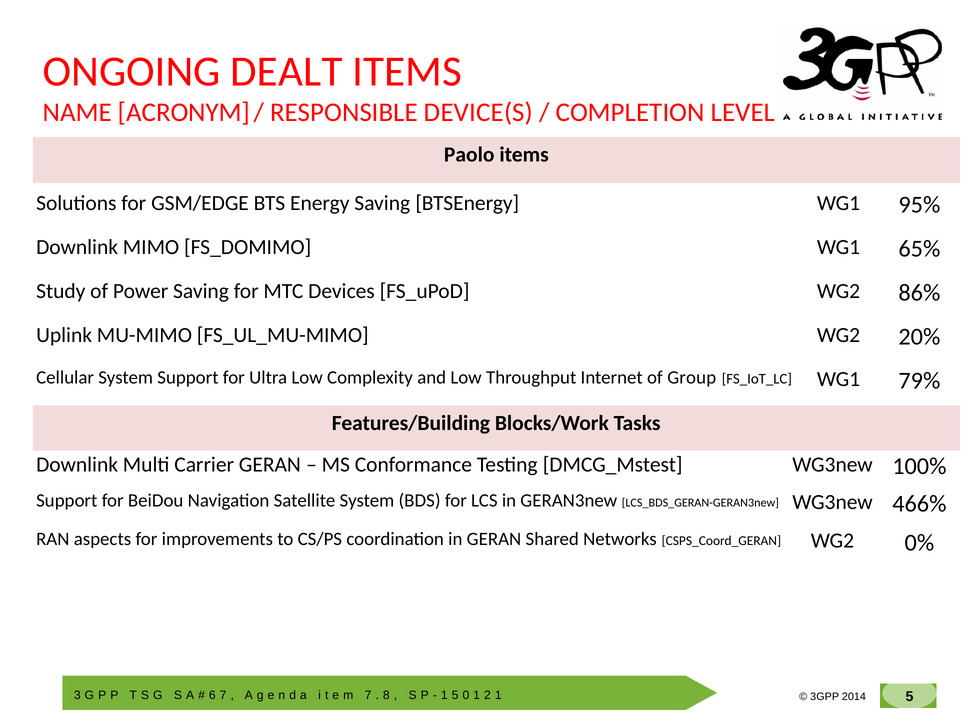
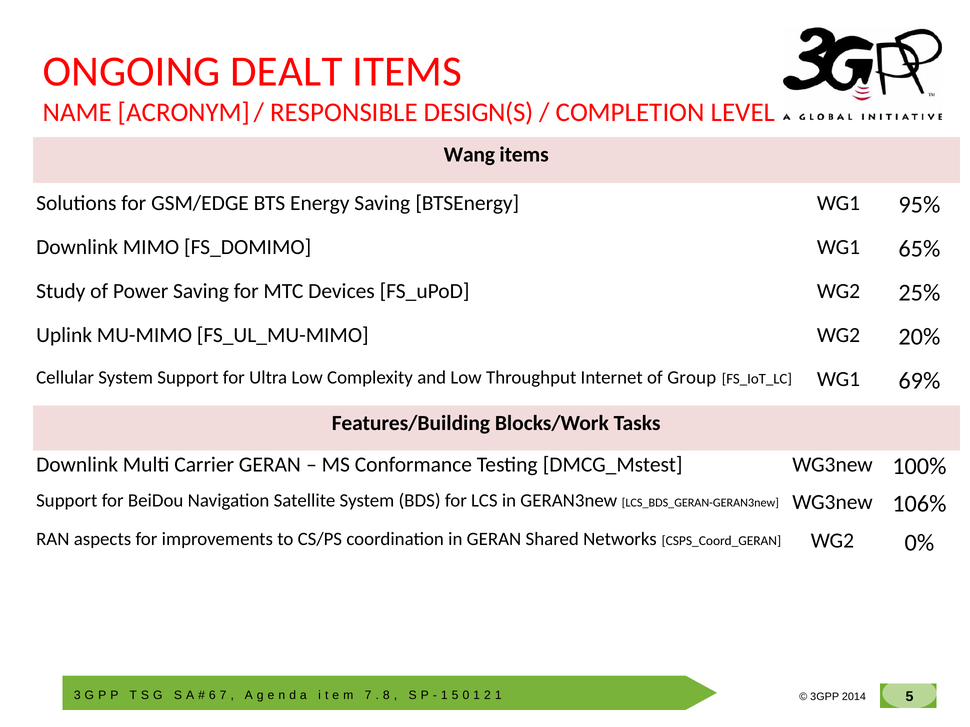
DEVICE(S: DEVICE(S -> DESIGN(S (479, 113)
Paolo: Paolo -> Wang (469, 155)
86%: 86% -> 25% (919, 293)
79%: 79% -> 69% (919, 381)
466%: 466% -> 106% (919, 504)
